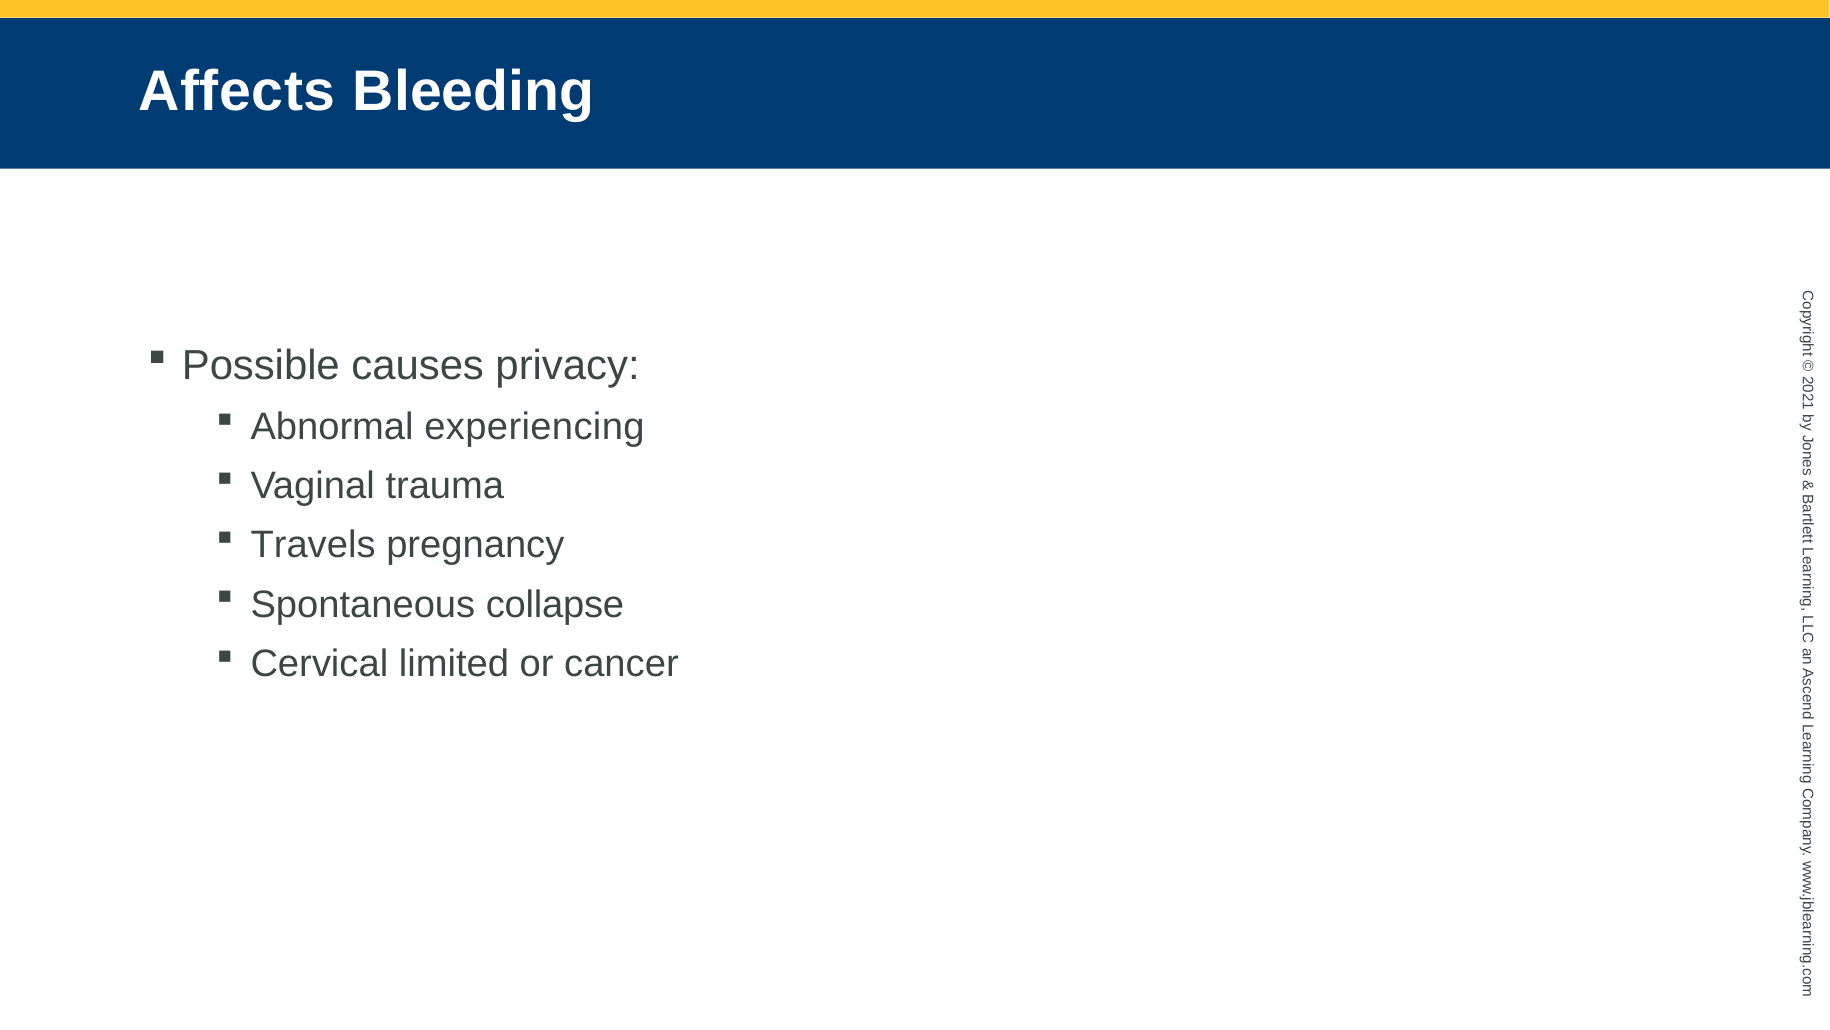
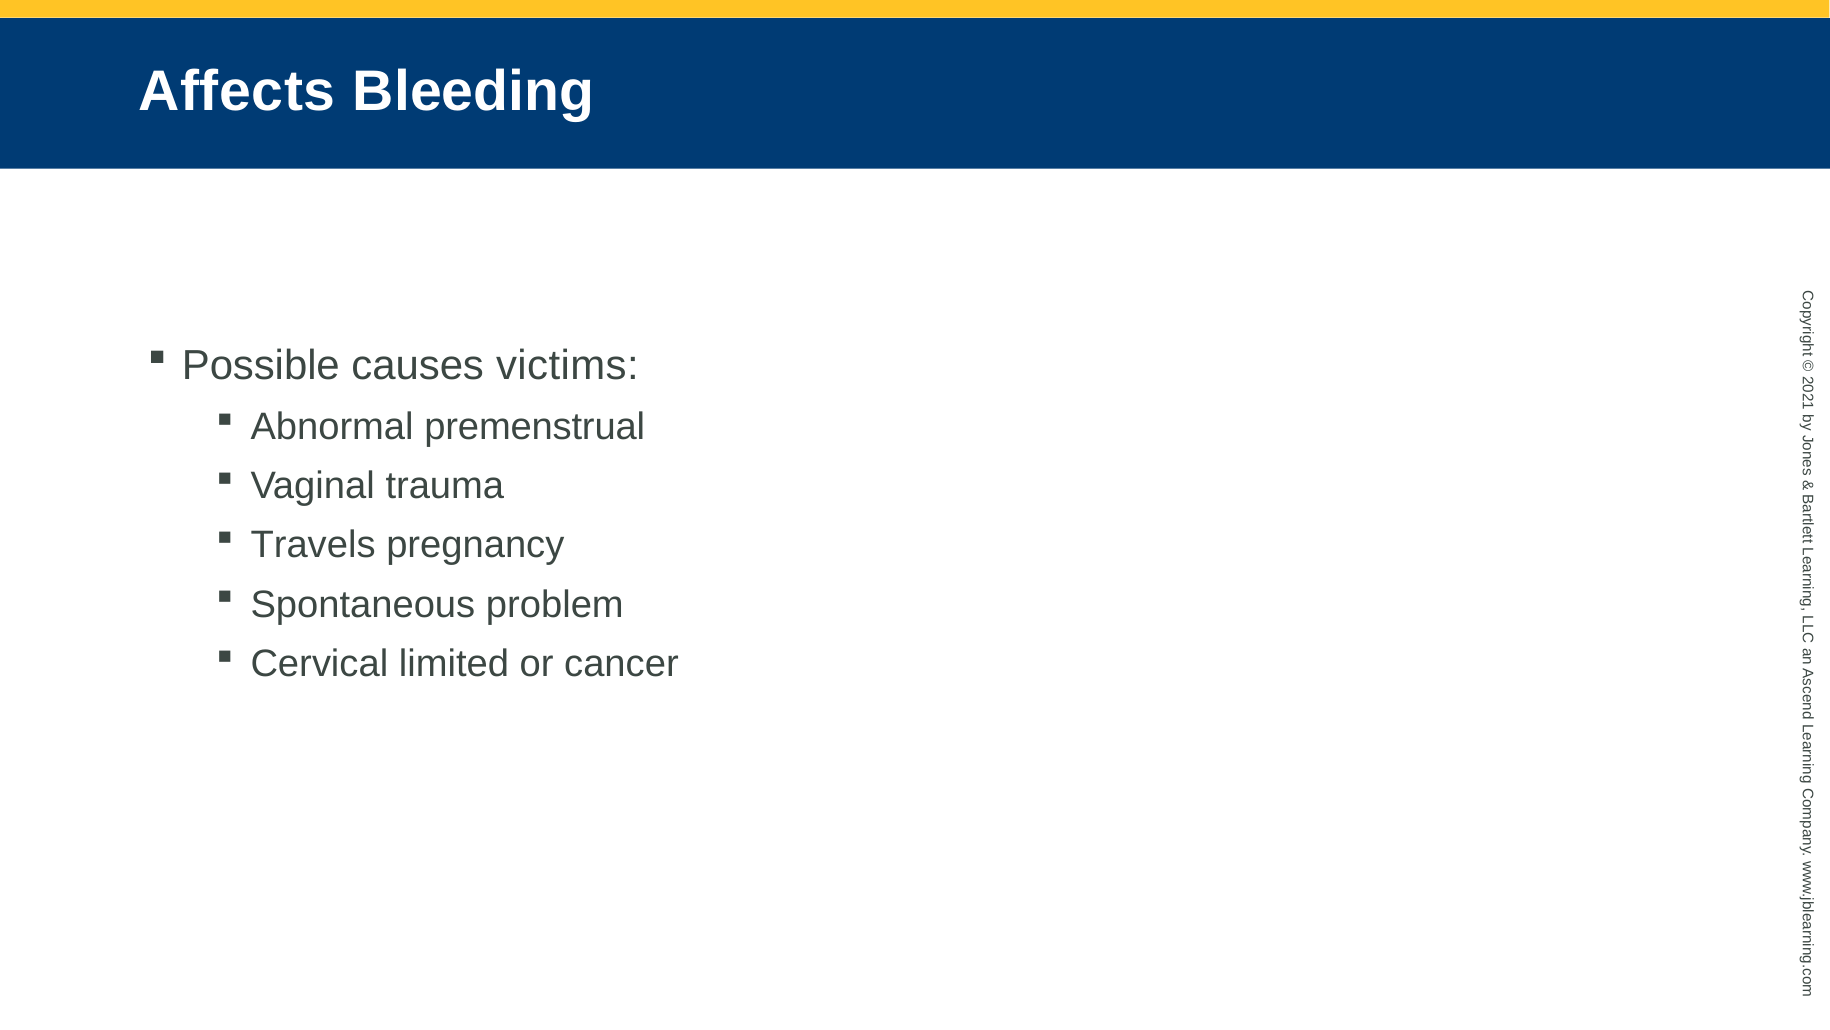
privacy: privacy -> victims (567, 366)
experiencing: experiencing -> premenstrual (535, 427)
collapse: collapse -> problem (555, 604)
